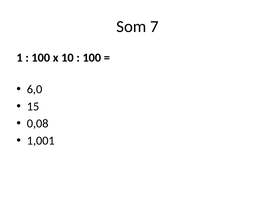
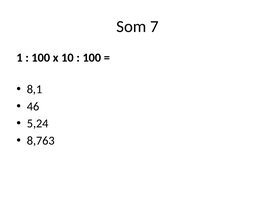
6,0: 6,0 -> 8,1 (35, 89)
15: 15 -> 46 (33, 107)
0,08: 0,08 -> 5,24 (38, 124)
1,001: 1,001 -> 8,763 (41, 141)
